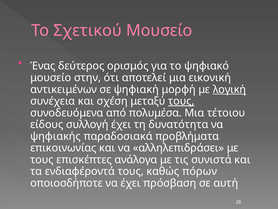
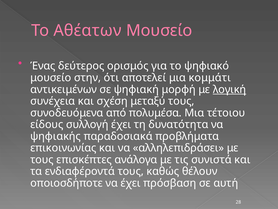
Σχετικού: Σχετικού -> Αθέατων (87, 31)
εικονική: εικονική -> κομμάτι (210, 78)
τους underline: present -> none (181, 101)
πόρων: πόρων -> θέλουν (200, 171)
